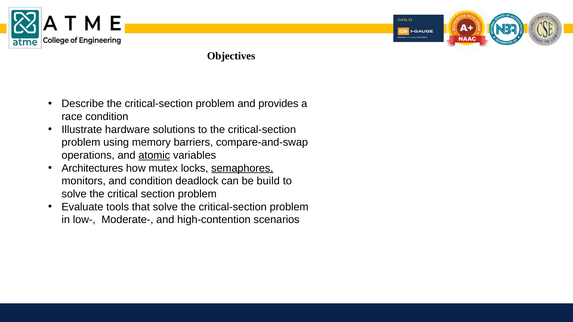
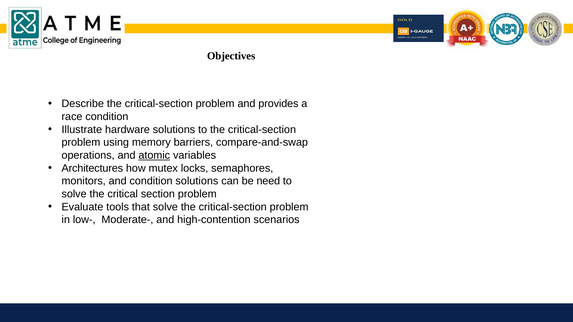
semaphores underline: present -> none (242, 168)
condition deadlock: deadlock -> solutions (197, 181)
build: build -> need (268, 181)
